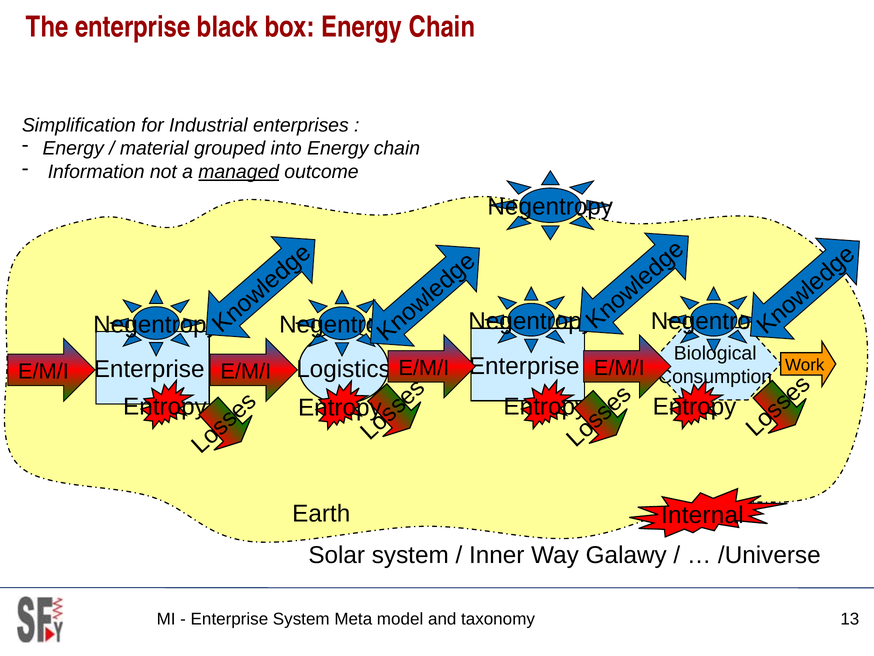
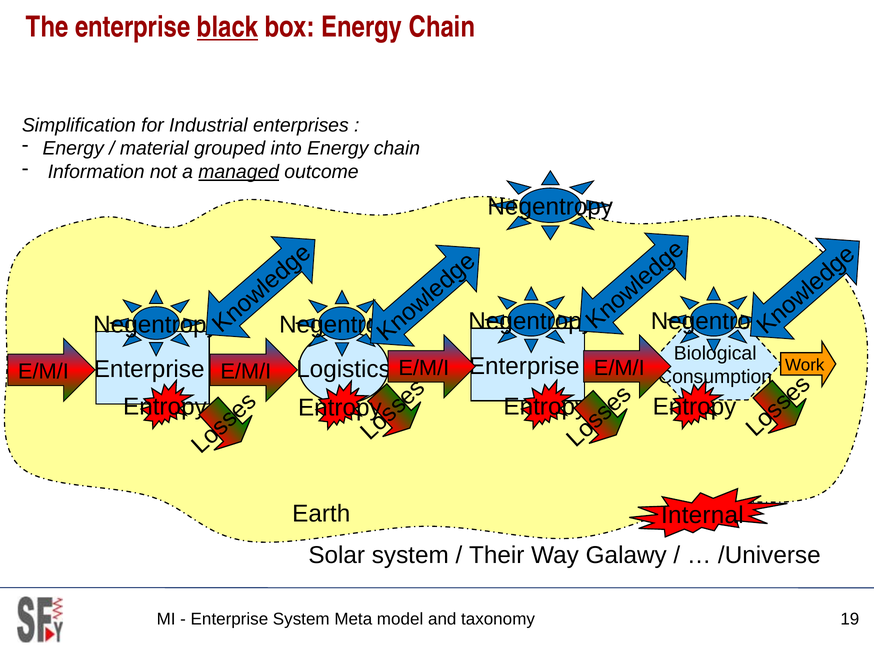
black underline: none -> present (228, 27)
Inner: Inner -> Their (497, 555)
13: 13 -> 19 (850, 619)
